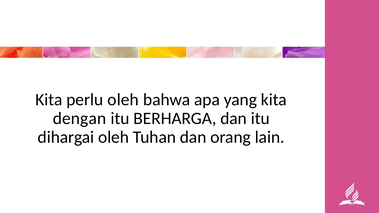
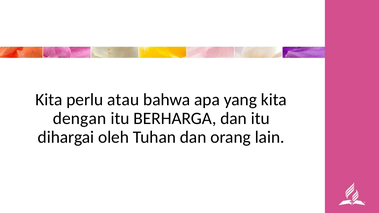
perlu oleh: oleh -> atau (123, 100)
